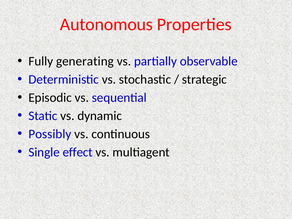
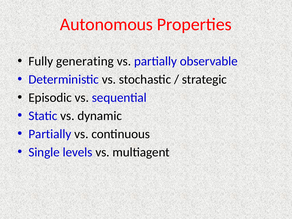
Possibly: Possibly -> Partially (50, 134)
effect: effect -> levels (78, 152)
